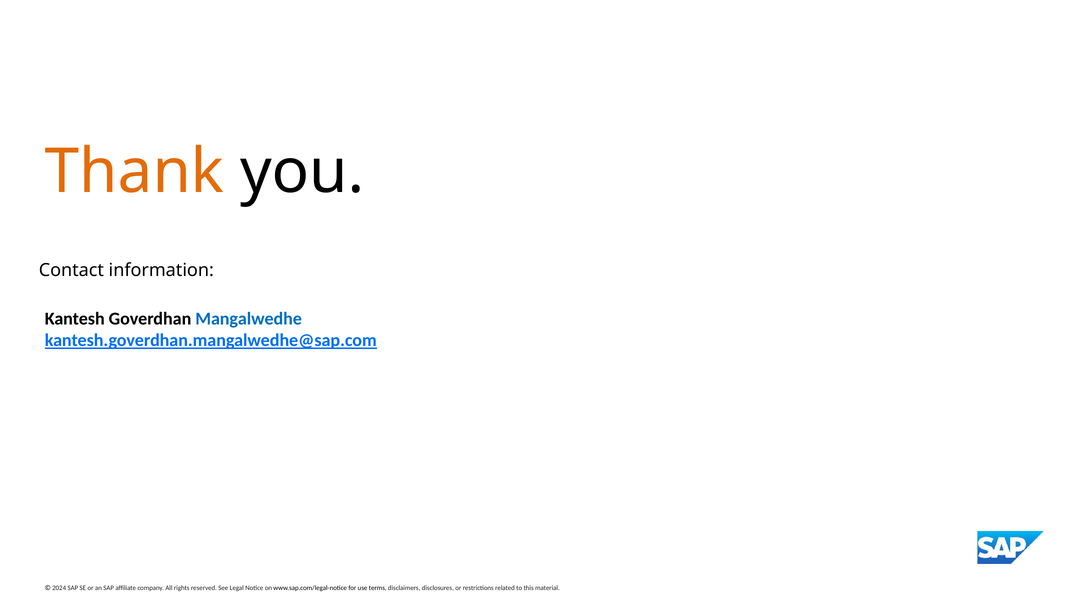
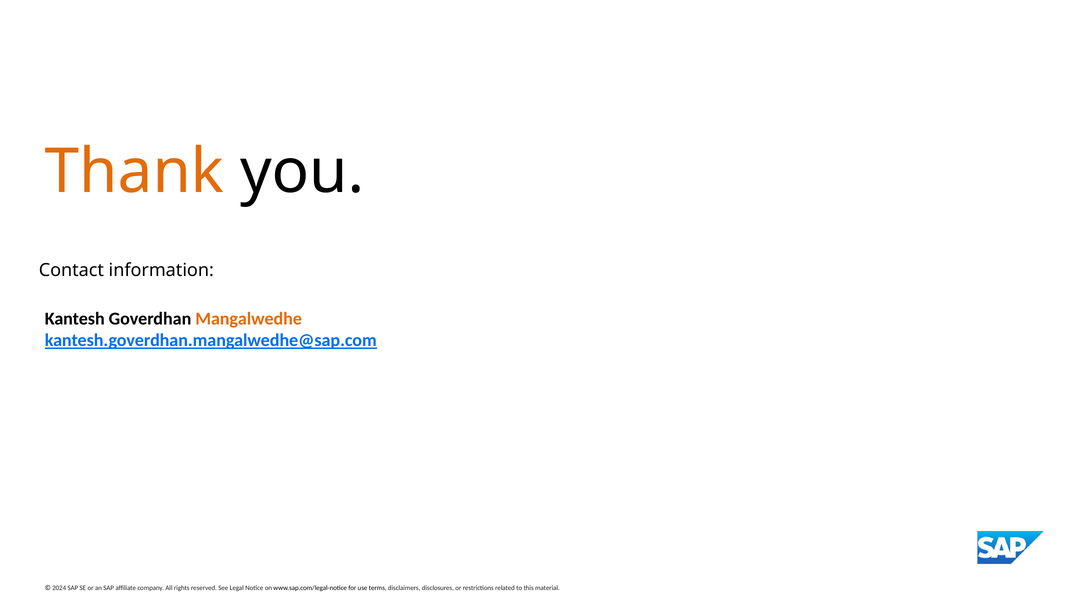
Mangalwedhe colour: blue -> orange (249, 319)
